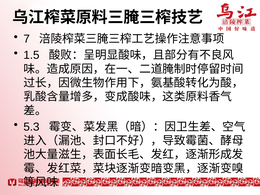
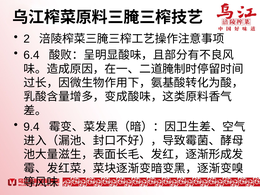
7: 7 -> 2 (27, 39)
1.5: 1.5 -> 6.4 (32, 55)
5.3: 5.3 -> 9.4 (32, 127)
